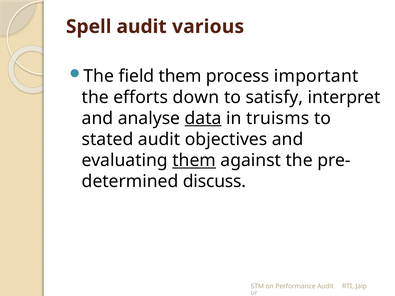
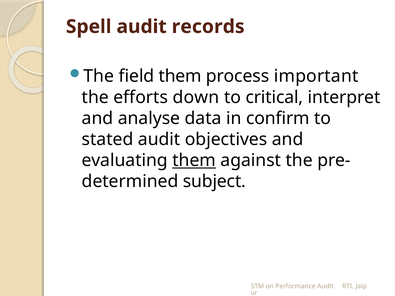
various: various -> records (208, 27)
satisfy: satisfy -> critical (274, 97)
data underline: present -> none (203, 118)
truisms: truisms -> confirm (278, 118)
discuss: discuss -> subject (214, 182)
